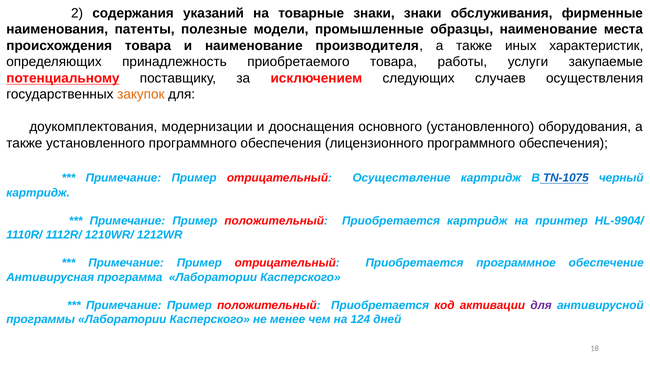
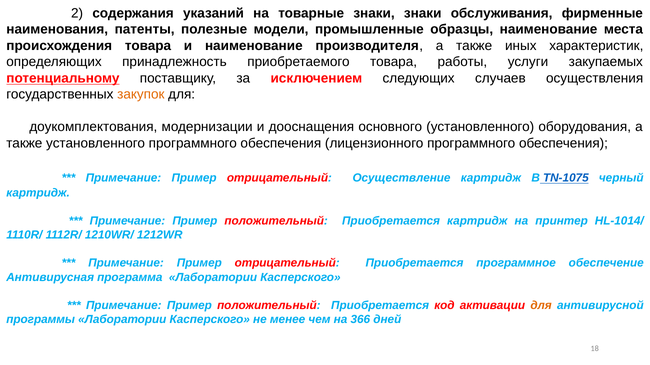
закупаемые: закупаемые -> закупаемых (606, 62)
HL-9904/: HL-9904/ -> HL-1014/ (619, 221)
для colour: purple -> orange (541, 306)
124: 124 -> 366 (360, 320)
